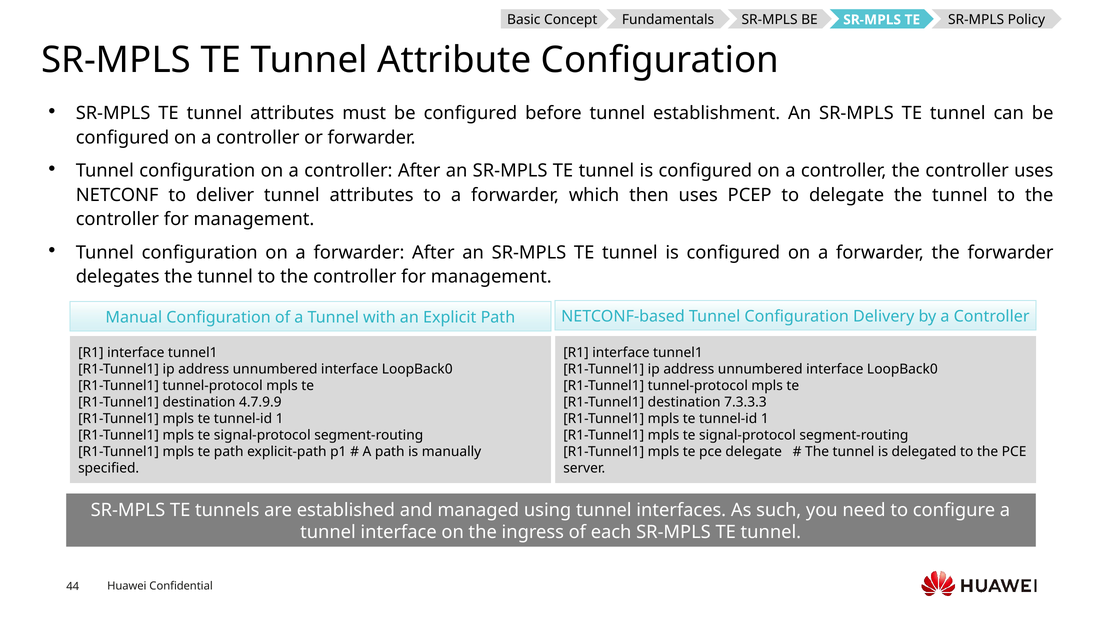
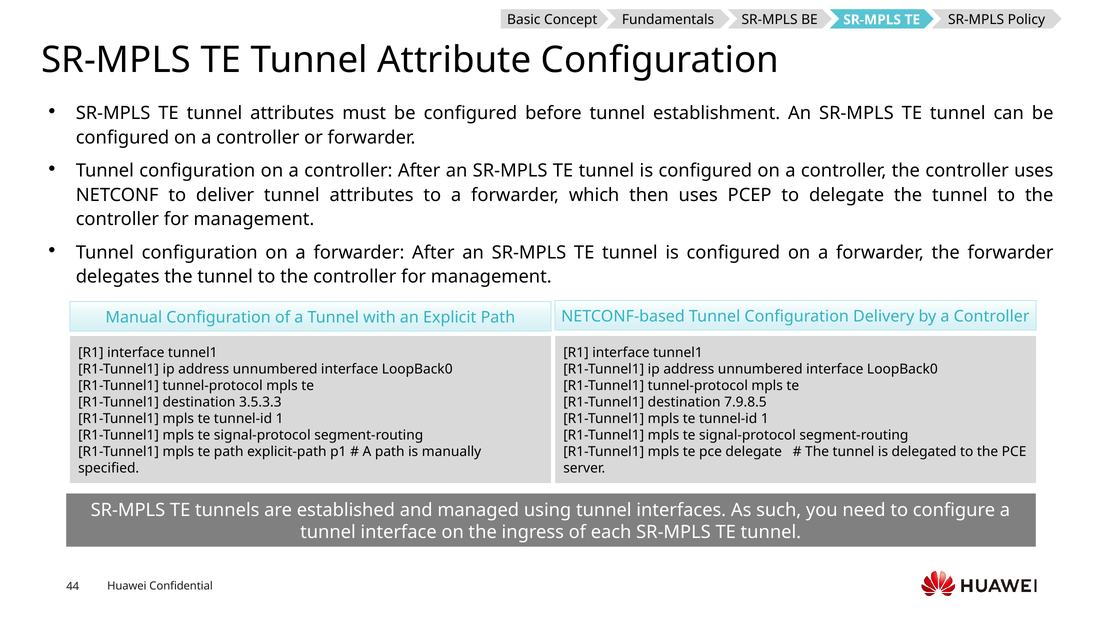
4.7.9.9: 4.7.9.9 -> 3.5.3.3 (260, 402)
7.3.3.3: 7.3.3.3 -> 7.9.8.5 (745, 402)
